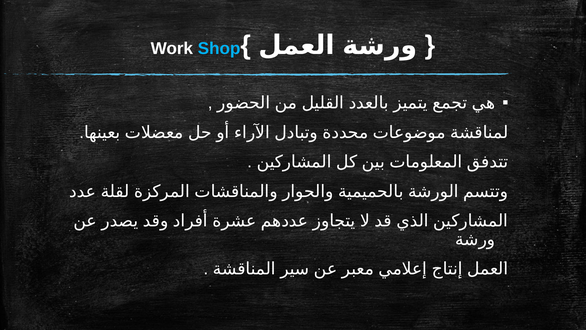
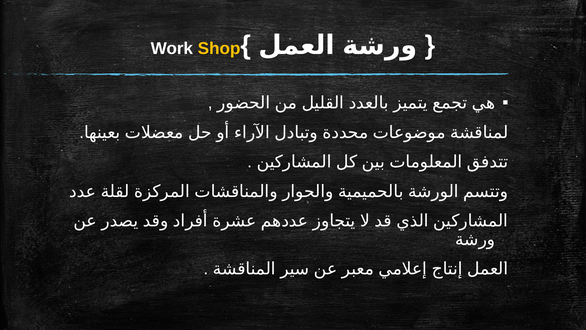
Shop colour: light blue -> yellow (219, 49)
